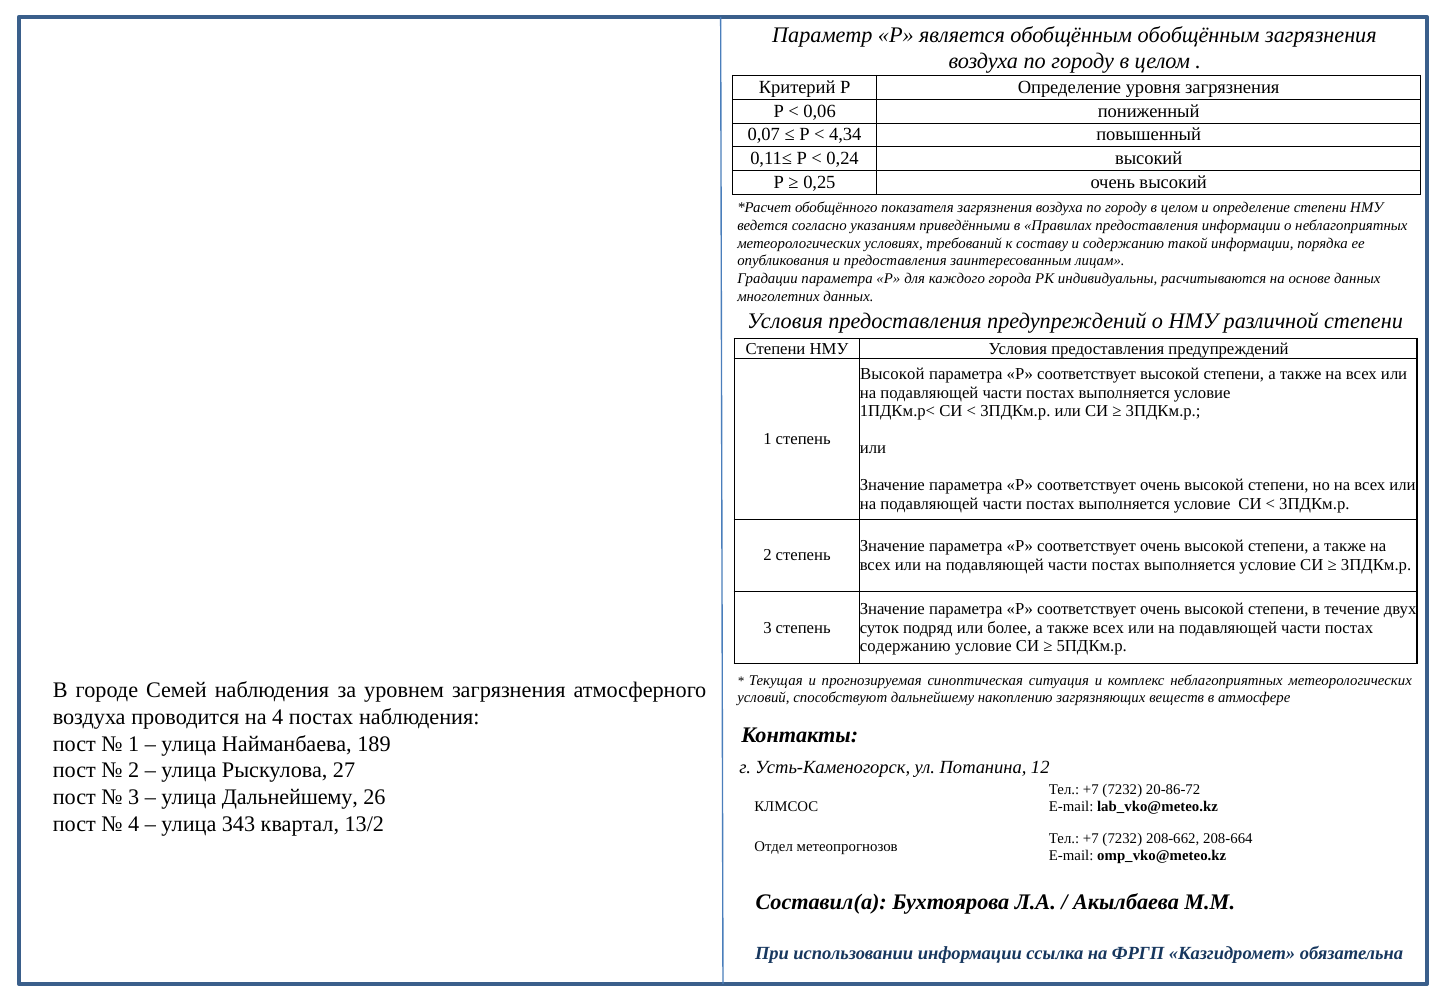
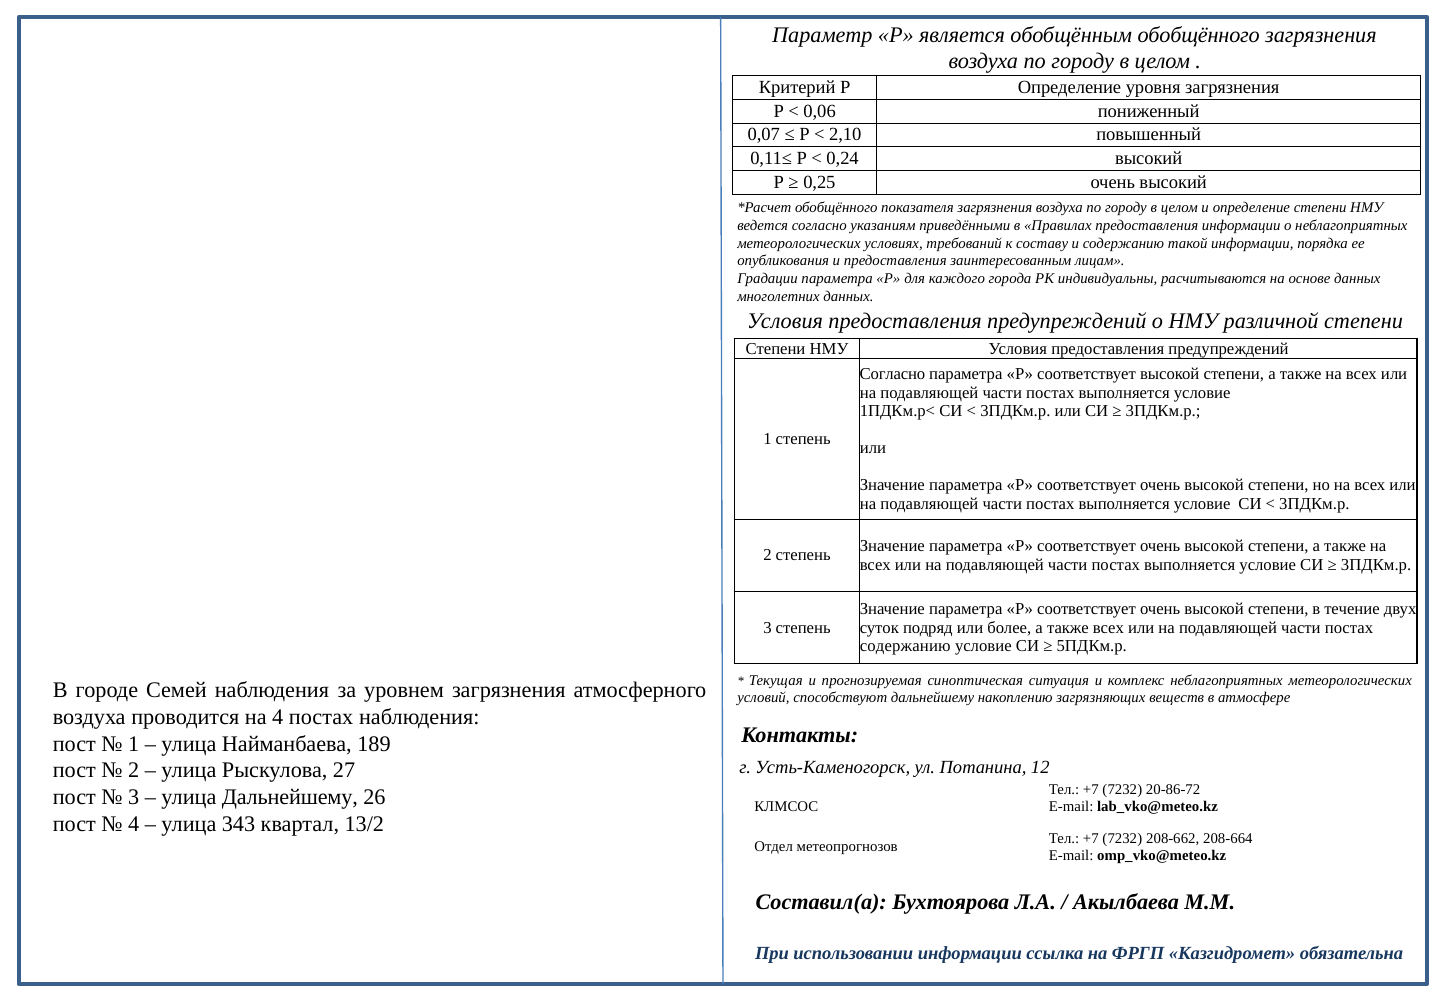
обобщённым обобщённым: обобщённым -> обобщённого (1199, 35)
4,34: 4,34 -> 2,10 (845, 135)
Высокой: Высокой -> Согласно (892, 374)
